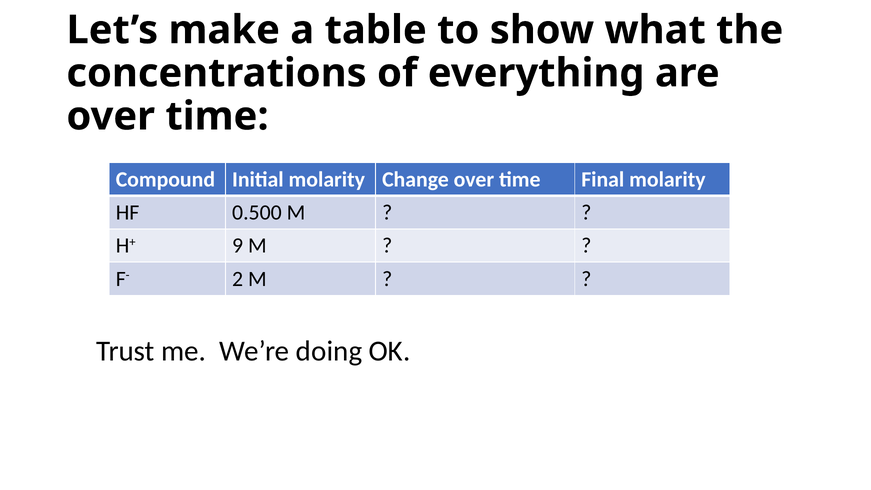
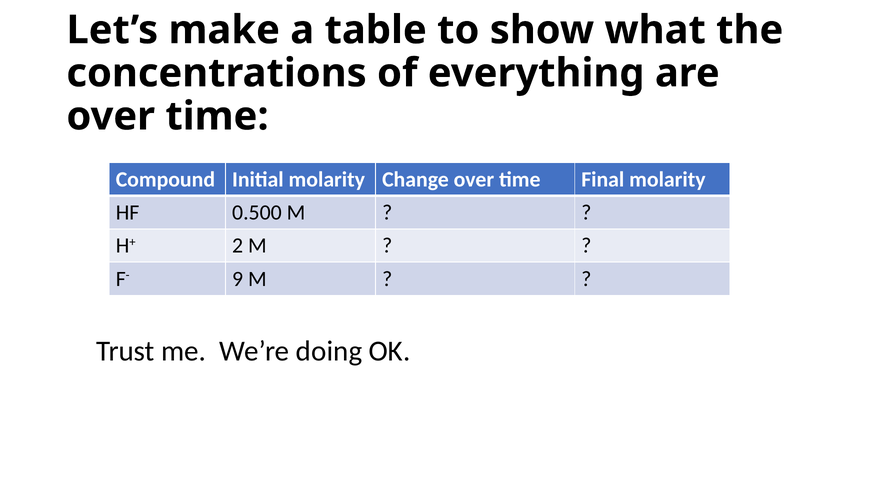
9: 9 -> 2 (238, 246)
2: 2 -> 9 (238, 279)
